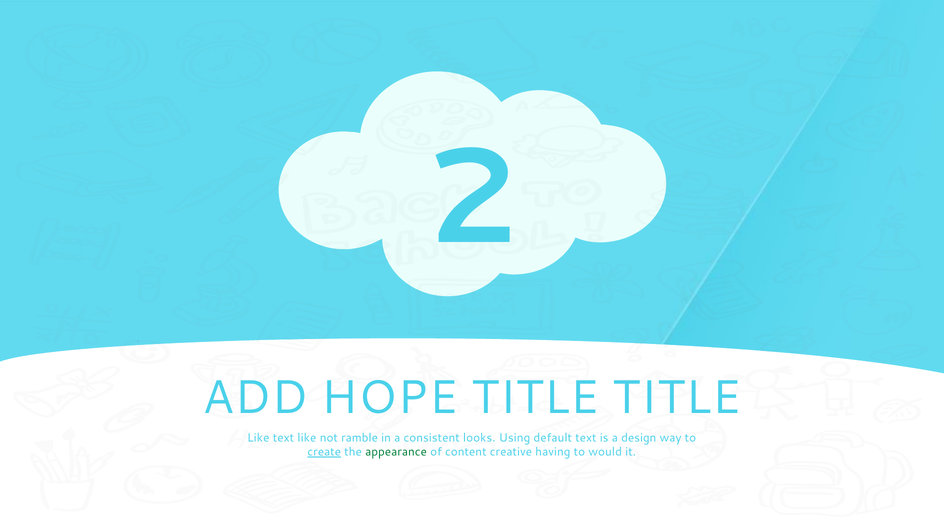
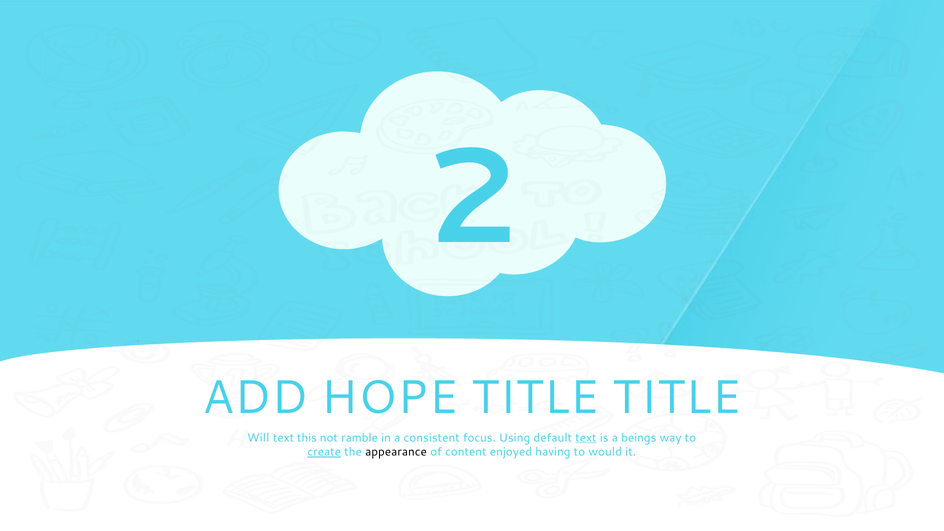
Like: Like -> Will (258, 438)
text like: like -> this (307, 438)
looks: looks -> focus (479, 438)
text underline: none -> present (586, 438)
design: design -> beings (639, 438)
appearance colour: green -> black (396, 452)
creative: creative -> enjoyed (511, 452)
